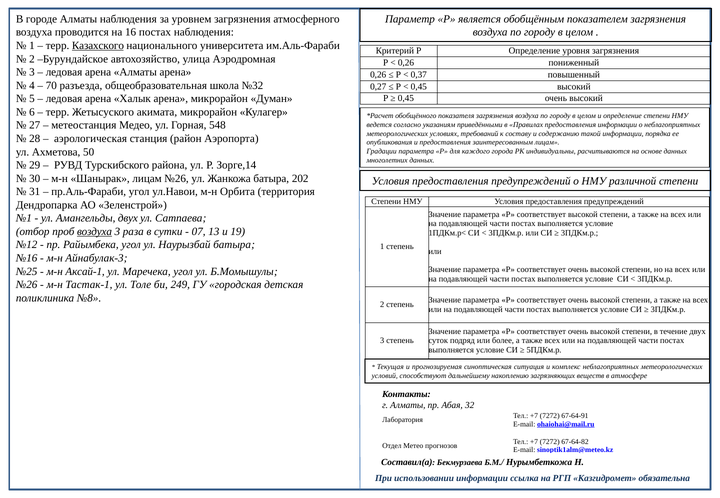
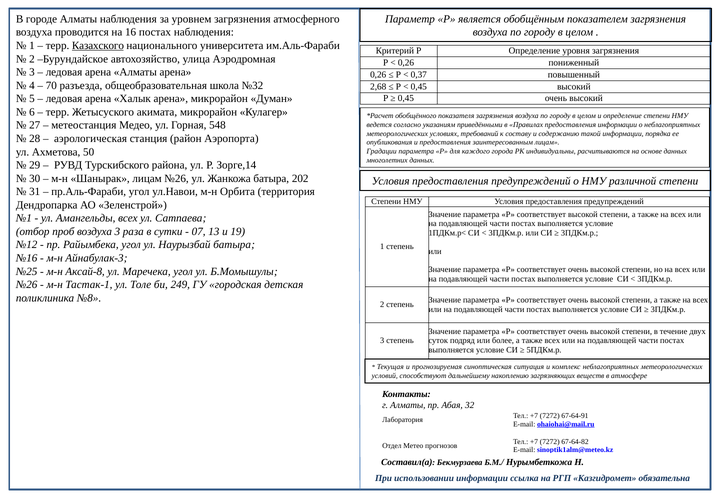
0,27: 0,27 -> 2,68 (378, 87)
Амангельды двух: двух -> всех (128, 218)
воздуха underline: present -> none (94, 232)
Аксай-1: Аксай-1 -> Аксай-8 (85, 272)
